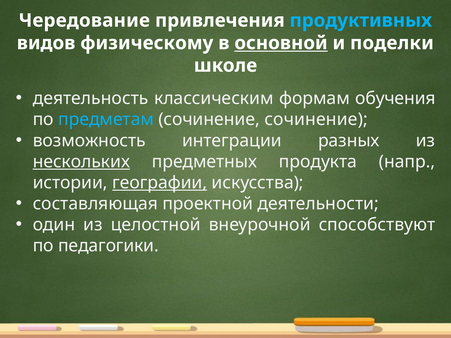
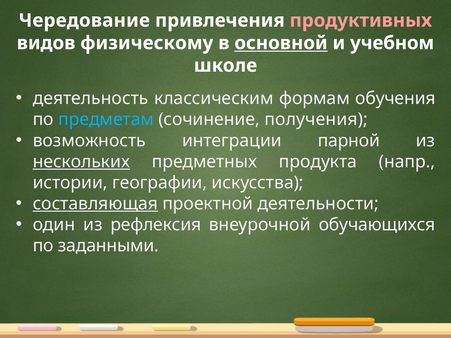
продуктивных colour: light blue -> pink (361, 20)
поделки: поделки -> учебном (392, 43)
сочинение сочинение: сочинение -> получения (316, 120)
разных: разных -> парной (349, 141)
географии underline: present -> none (160, 183)
составляющая underline: none -> present (95, 204)
целостной: целостной -> рефлексия (156, 225)
способствуют: способствуют -> обучающихся (377, 225)
педагогики: педагогики -> заданными (108, 246)
